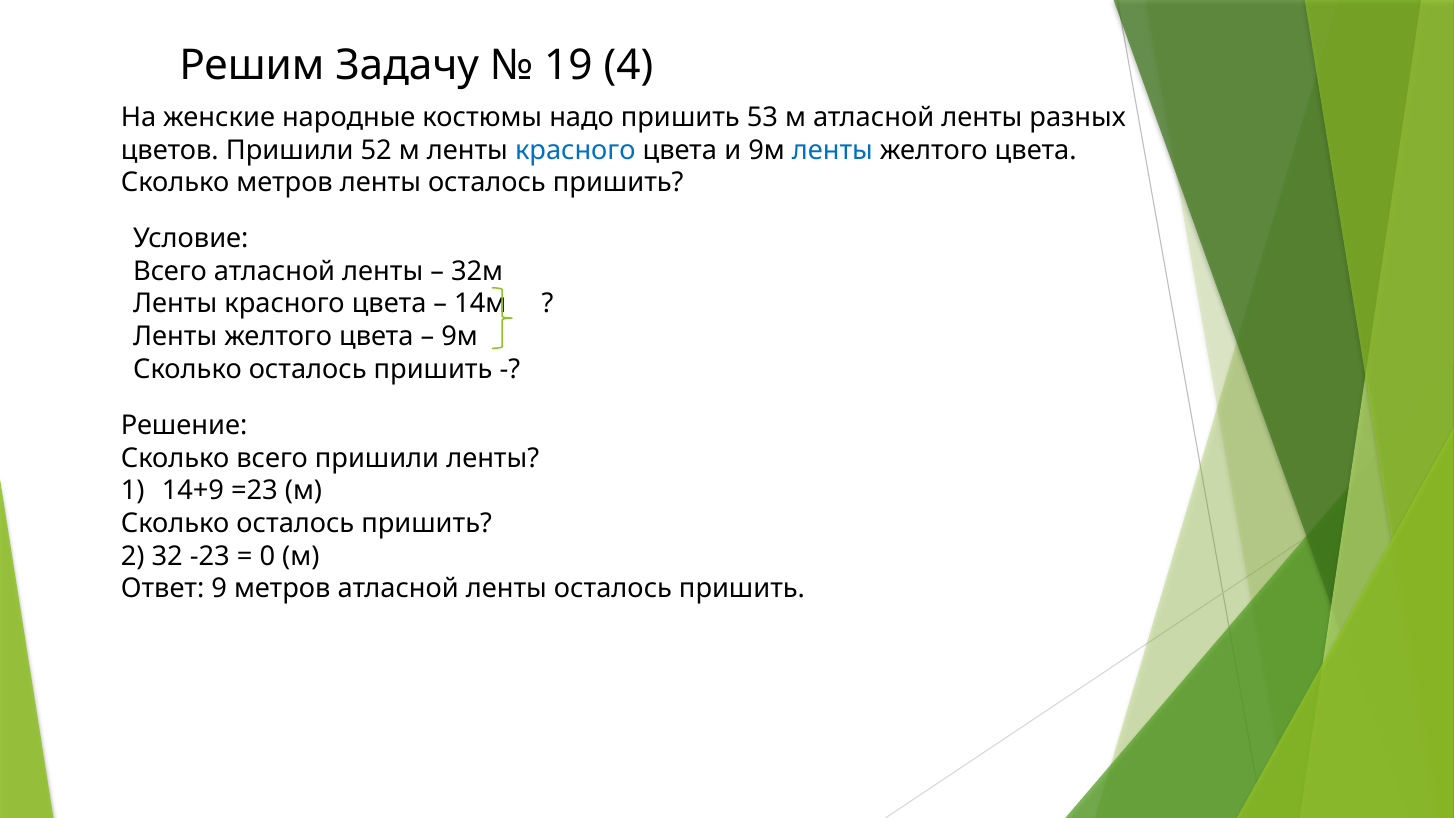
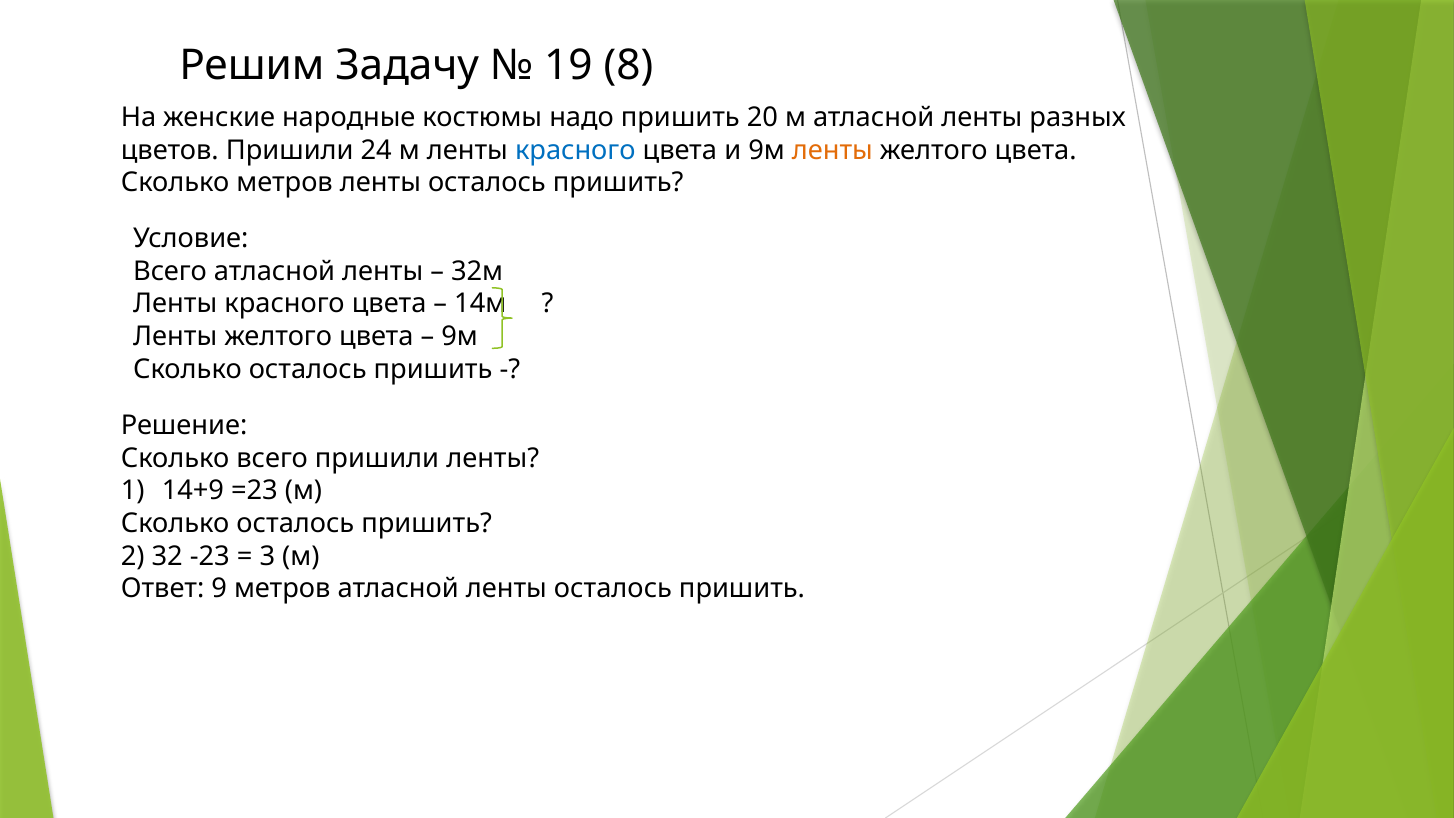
4: 4 -> 8 (628, 65)
53: 53 -> 20 (762, 117)
52: 52 -> 24 (376, 150)
ленты colour: blue -> orange (832, 150)
0: 0 -> 3 (267, 556)
